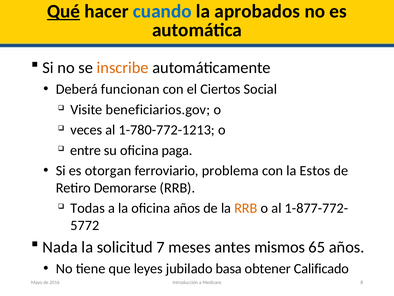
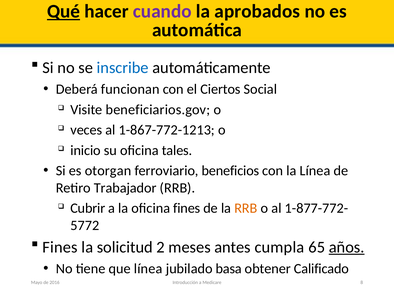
cuando colour: blue -> purple (162, 11)
inscribe colour: orange -> blue (123, 68)
1-780-772-1213: 1-780-772-1213 -> 1-867-772-1213 (167, 130)
entre: entre -> inicio (86, 150)
paga: paga -> tales (177, 150)
problema: problema -> beneficios (230, 170)
la Estos: Estos -> Línea (315, 170)
Demorarse: Demorarse -> Trabajador (125, 188)
Todas: Todas -> Cubrir (88, 208)
oficina años: años -> fines (187, 208)
Nada: Nada -> Fines (60, 247)
7: 7 -> 2 (161, 247)
mismos: mismos -> cumpla (279, 247)
años underline: none -> present (347, 247)
que leyes: leyes -> línea (148, 268)
